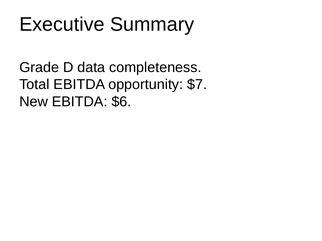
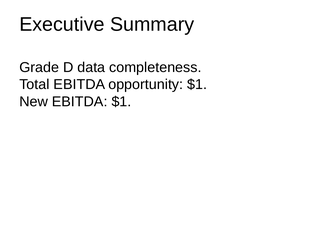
opportunity $7: $7 -> $1 (197, 85)
EBITDA $6: $6 -> $1 (121, 102)
